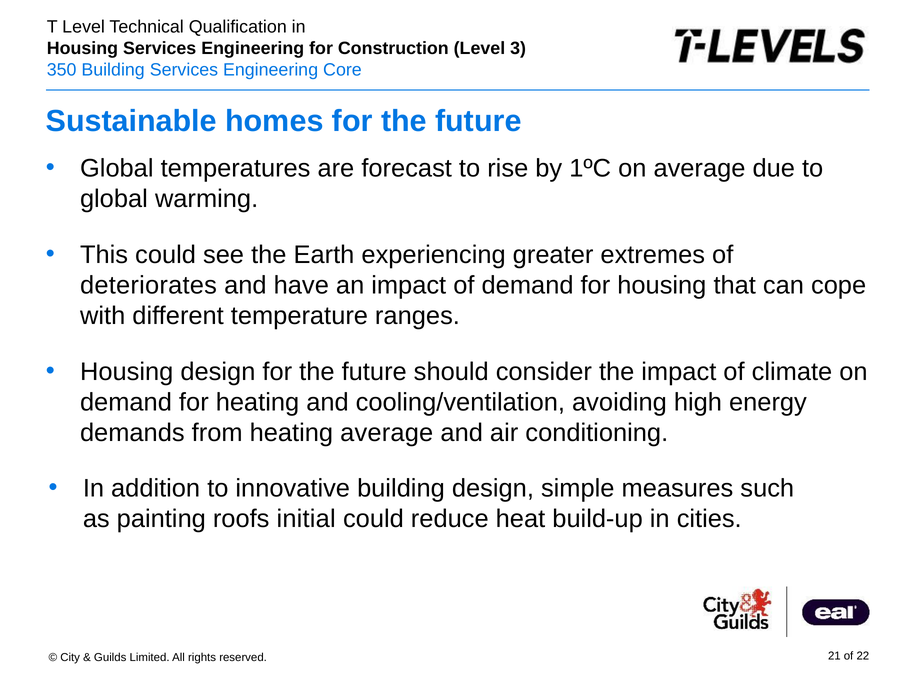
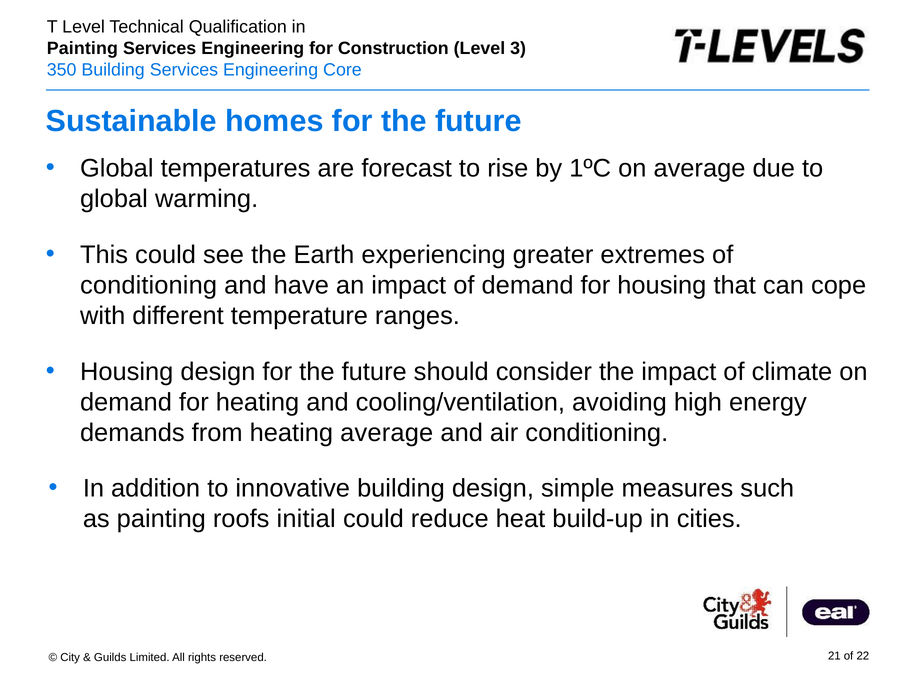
Housing: Housing -> Painting (82, 48)
deteriorates: deteriorates -> conditioning (149, 285)
